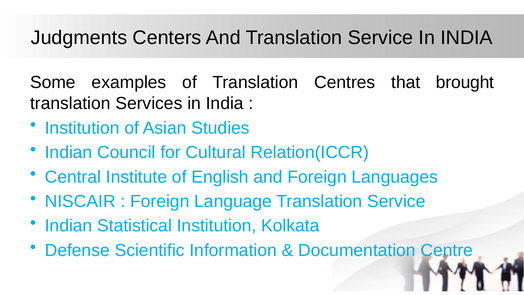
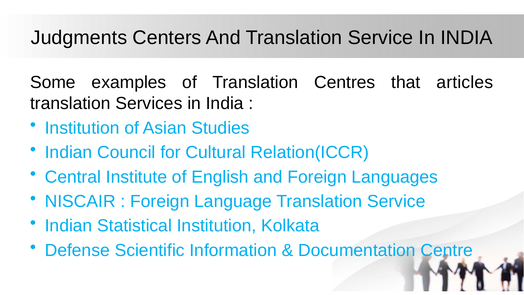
brought: brought -> articles (465, 82)
